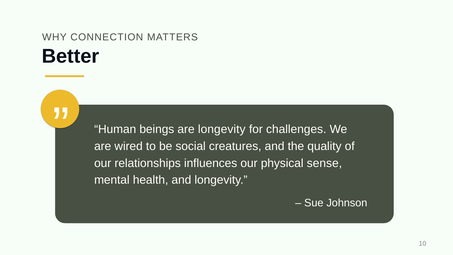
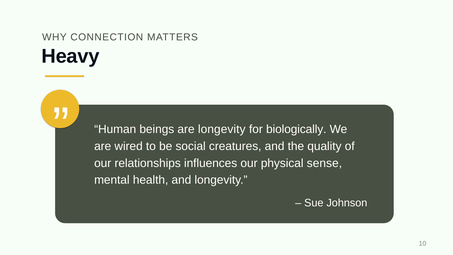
Better: Better -> Heavy (71, 56)
challenges: challenges -> biologically (296, 129)
